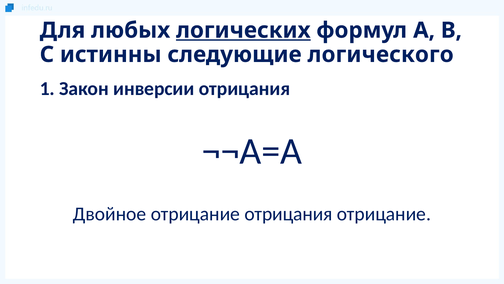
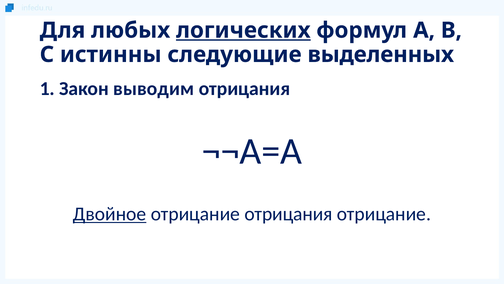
логического: логического -> выделенных (381, 54)
инверсии: инверсии -> выводим (154, 88)
Двойное underline: none -> present (110, 214)
